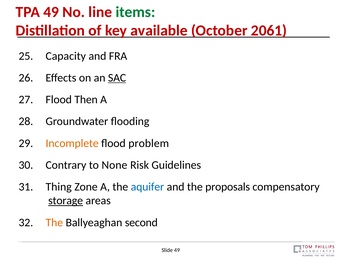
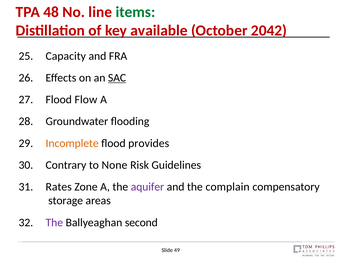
TPA 49: 49 -> 48 (51, 12)
2061: 2061 -> 2042 (269, 31)
Then: Then -> Flow (86, 100)
problem: problem -> provides (149, 143)
Thing: Thing -> Rates (59, 187)
aquifer colour: blue -> purple (147, 187)
proposals: proposals -> complain (228, 187)
storage underline: present -> none (66, 201)
The colour: orange -> purple (54, 223)
